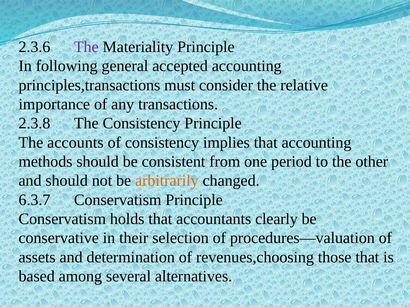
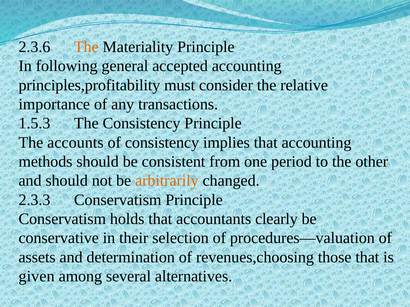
The colour: purple -> orange (86, 47)
principles,transactions: principles,transactions -> principles,profitability (89, 85)
2.3.8: 2.3.8 -> 1.5.3 (34, 124)
6.3.7: 6.3.7 -> 2.3.3 (34, 200)
based: based -> given (37, 277)
